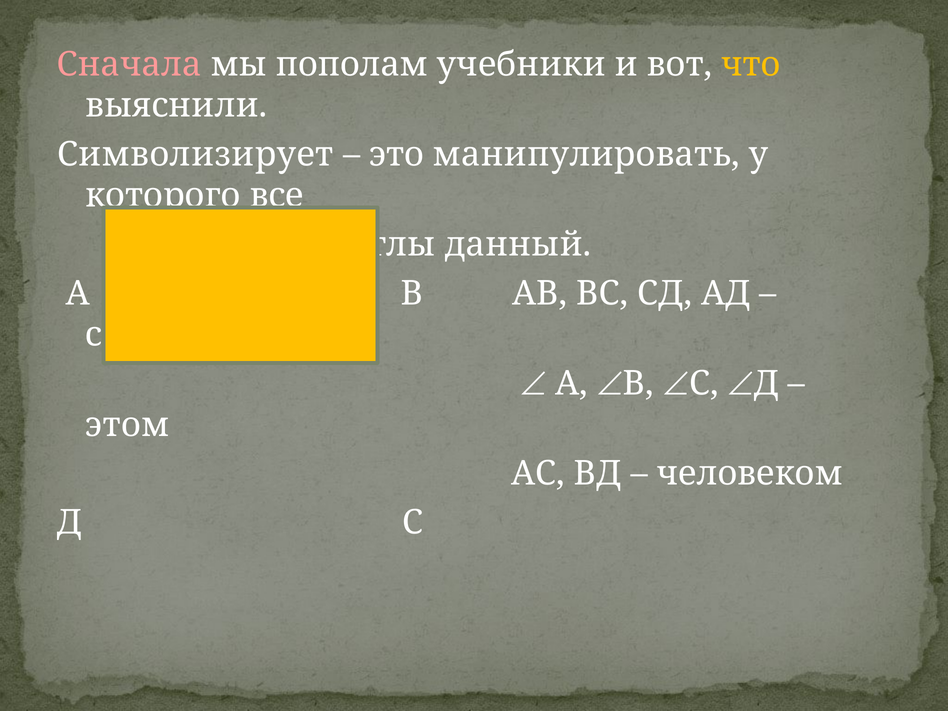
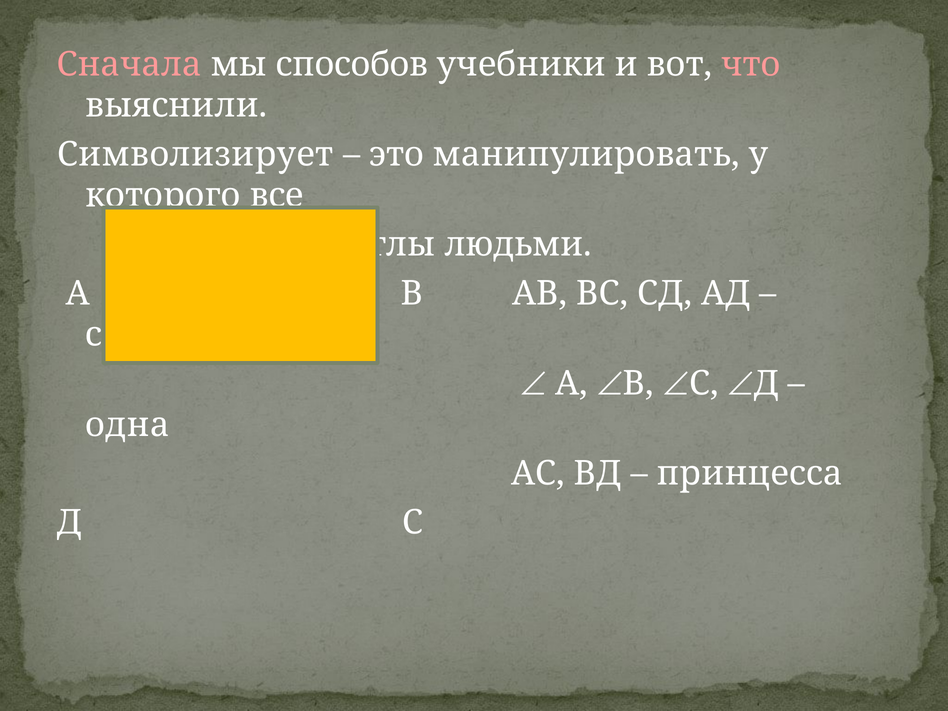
пополам: пополам -> способов (352, 65)
что colour: yellow -> pink (751, 65)
данный: данный -> людьми (518, 245)
этом: этом -> одна (127, 425)
человеком: человеком -> принцесса (750, 474)
